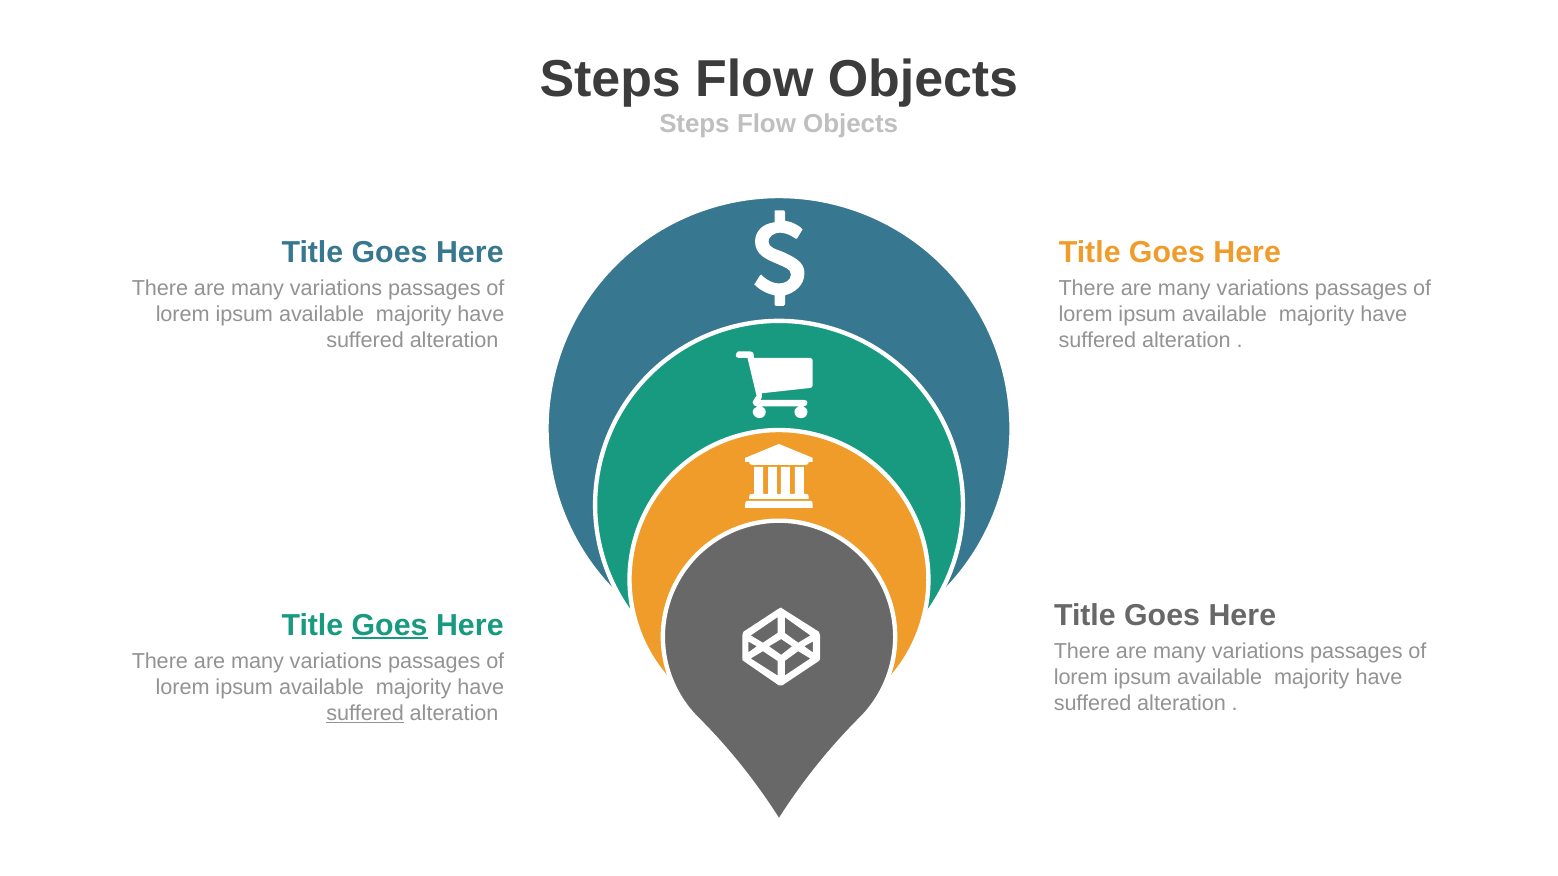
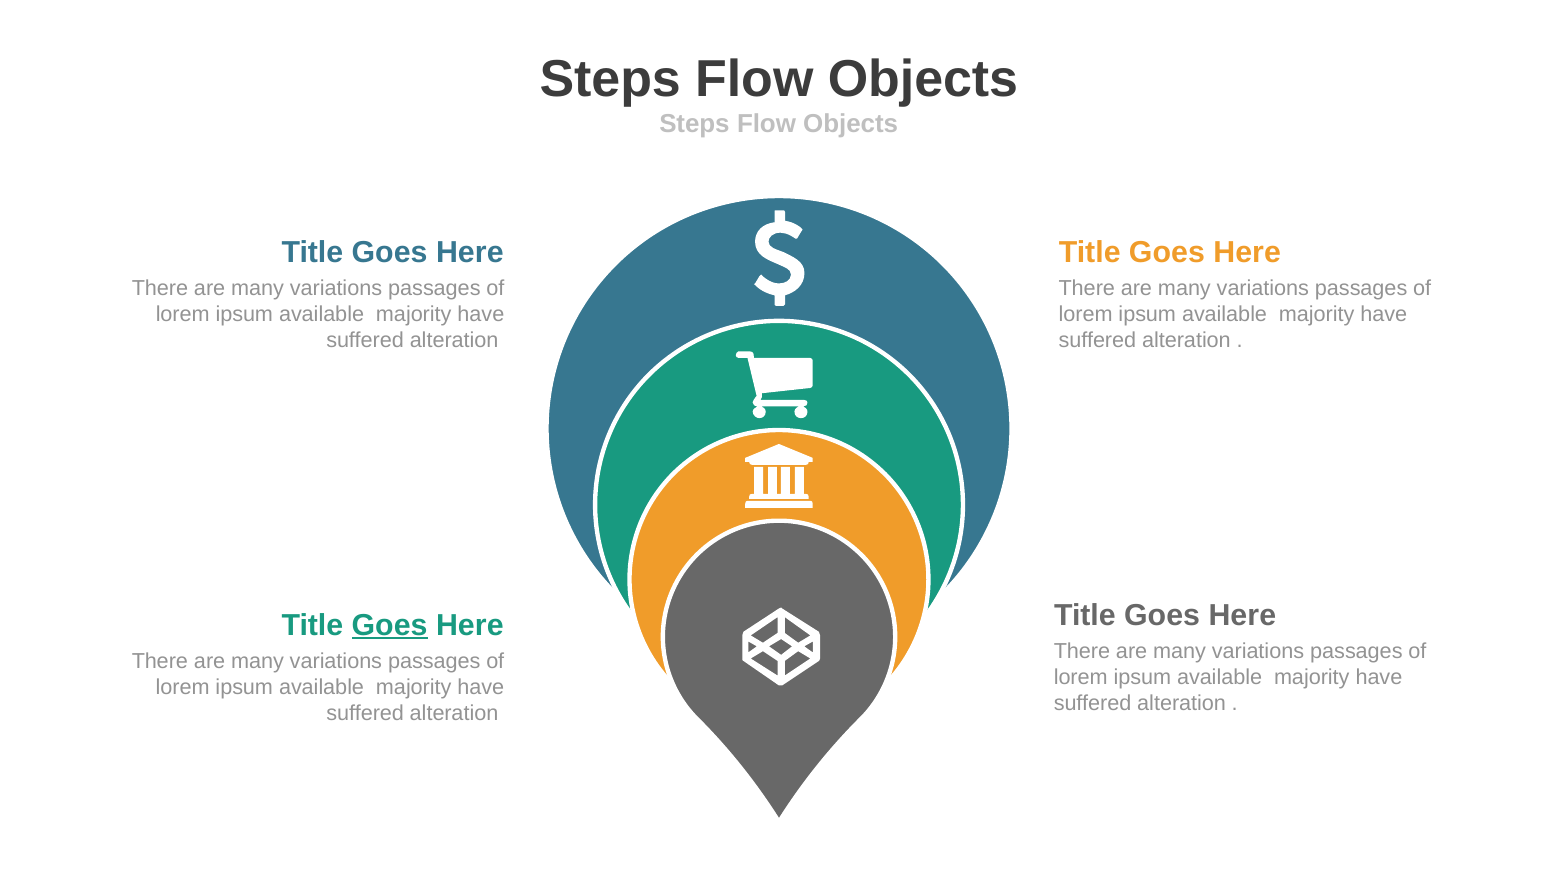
suffered underline: present -> none (365, 714)
